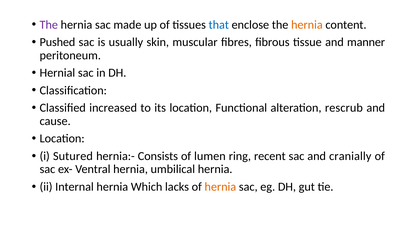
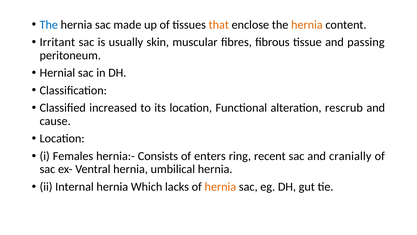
The colour: purple -> blue (49, 25)
that colour: blue -> orange (219, 25)
Pushed: Pushed -> Irritant (57, 42)
manner: manner -> passing (366, 42)
Sutured: Sutured -> Females (73, 156)
lumen: lumen -> enters (210, 156)
